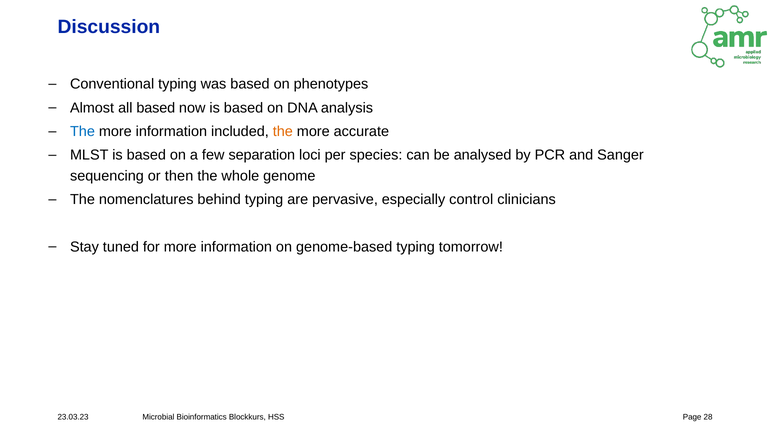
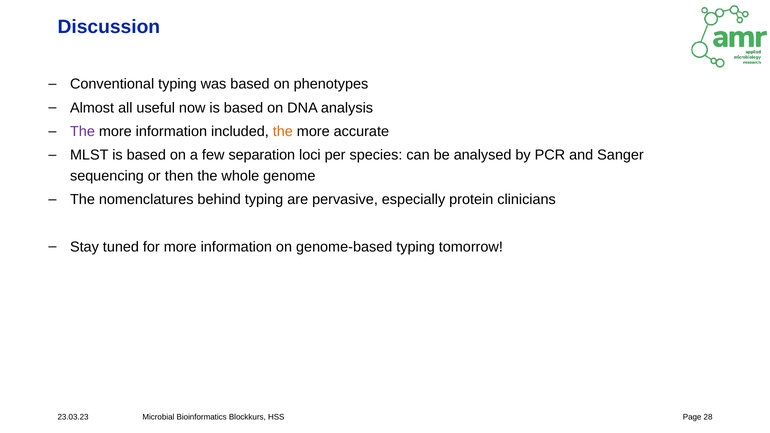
all based: based -> useful (156, 108)
The colour: blue -> purple (82, 132)
control: control -> protein (471, 200)
